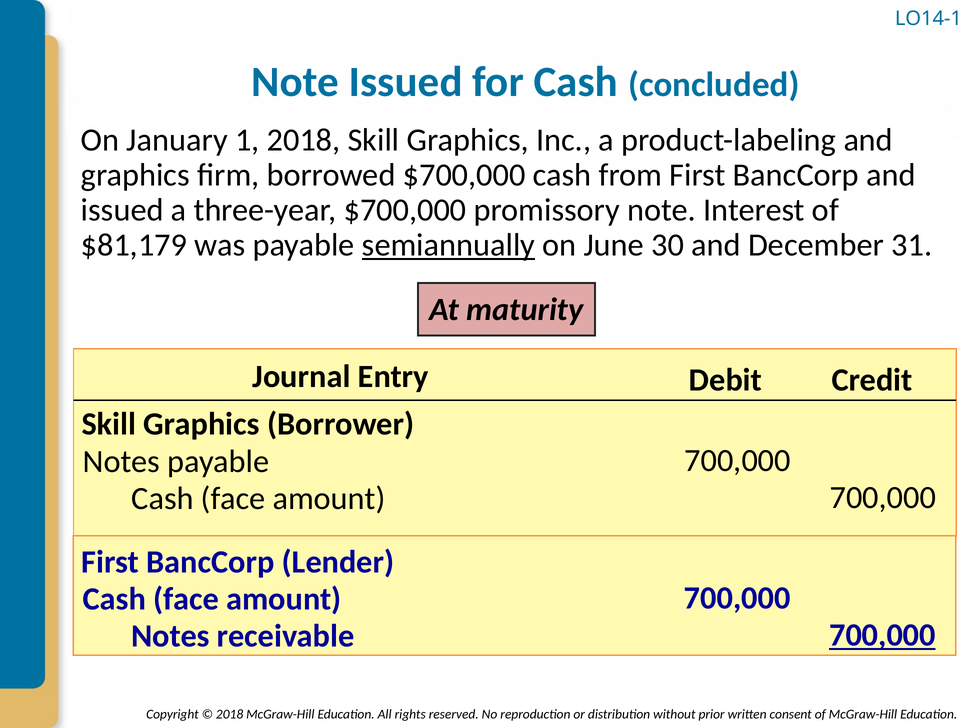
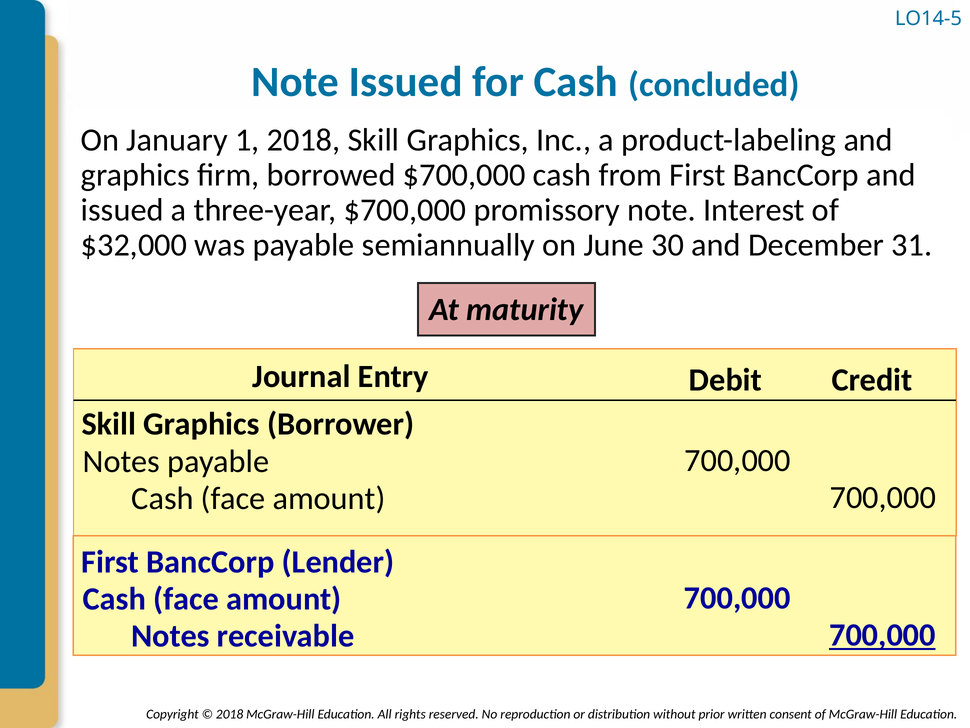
LO14-1: LO14-1 -> LO14-5 (928, 19)
$81,179: $81,179 -> $32,000 (134, 245)
semiannually underline: present -> none (448, 245)
